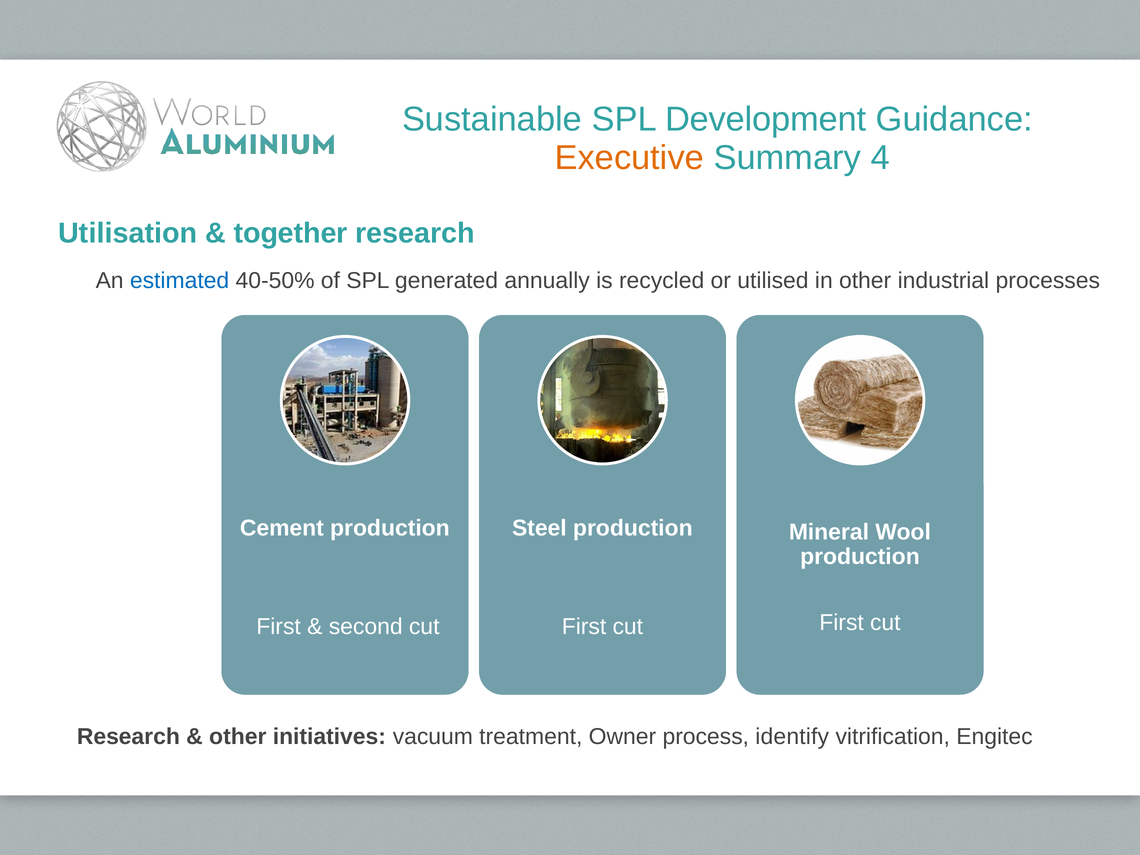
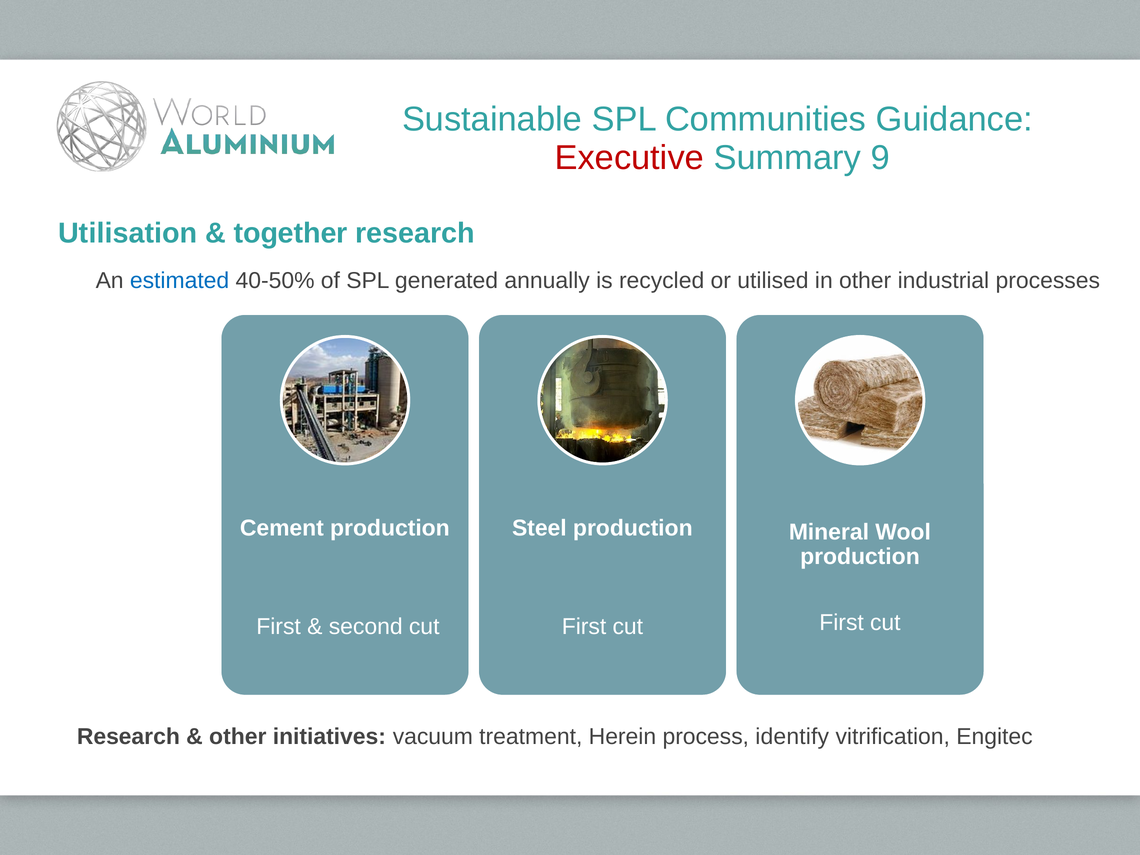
Development: Development -> Communities (766, 119)
Executive colour: orange -> red (629, 158)
4: 4 -> 9 (880, 158)
Owner: Owner -> Herein (622, 737)
